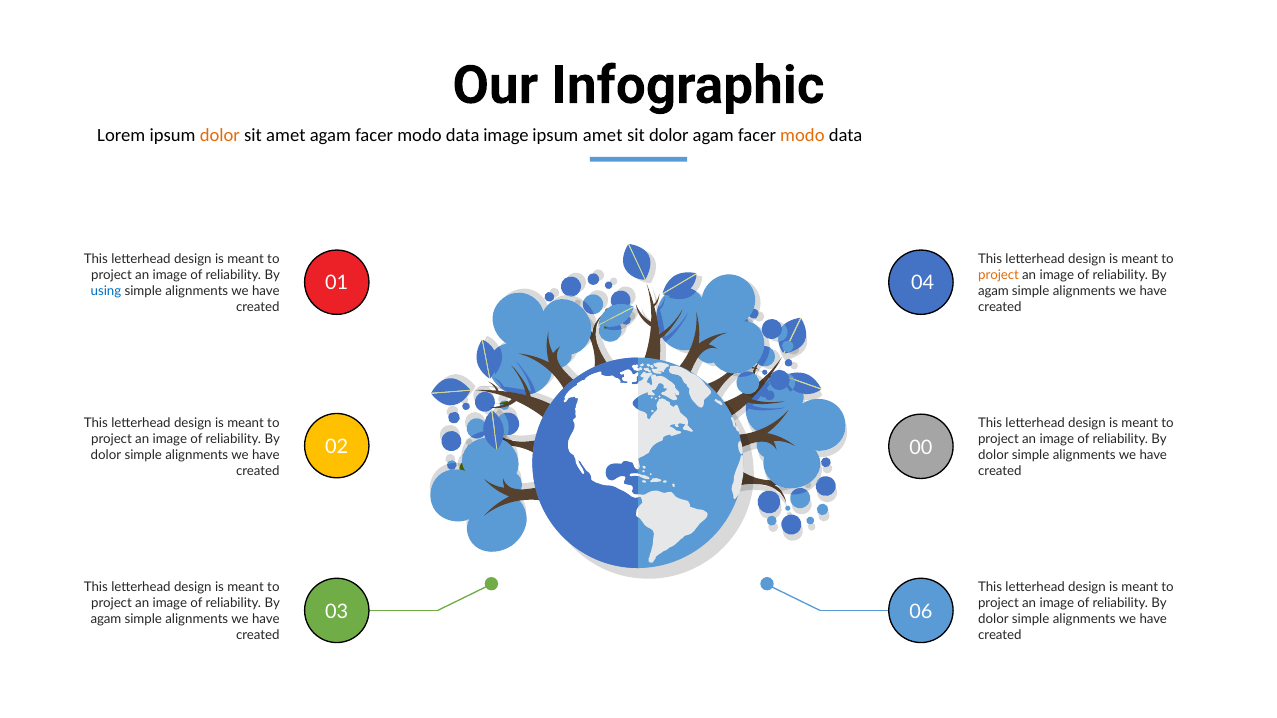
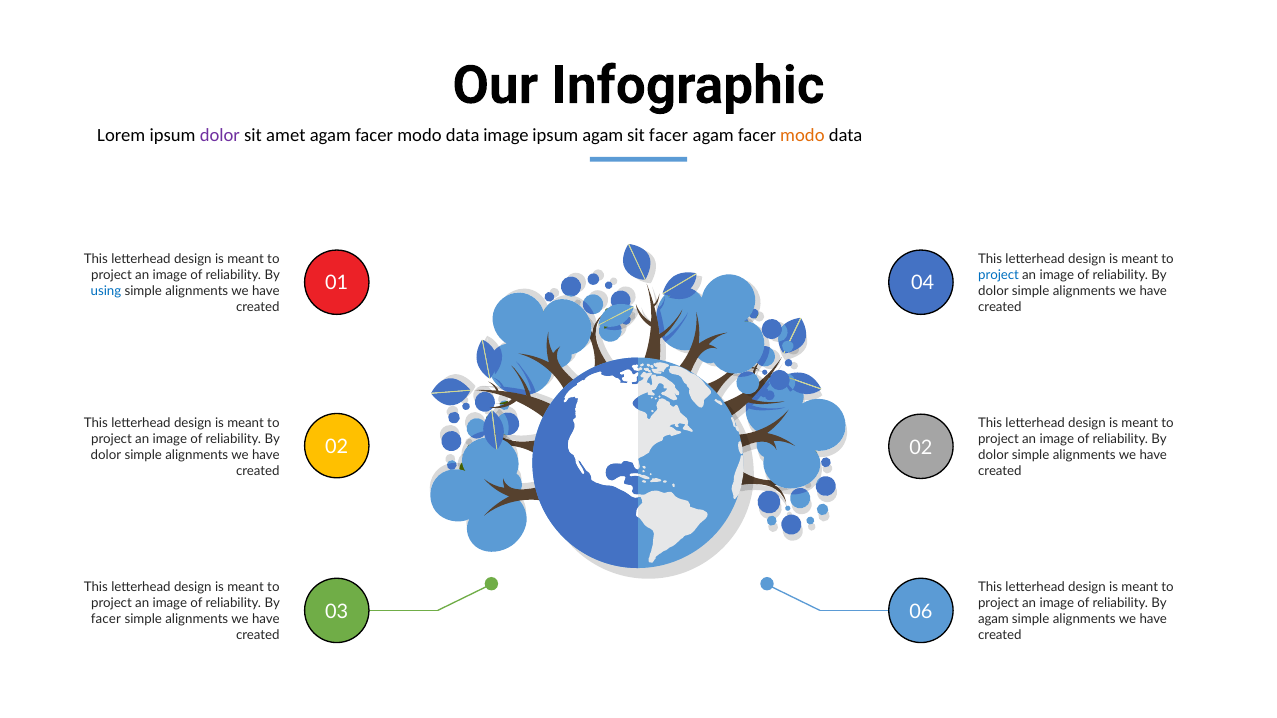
dolor colour: orange -> purple (220, 135)
ipsum amet: amet -> agam (603, 135)
sit dolor: dolor -> facer (669, 135)
project colour: orange -> blue (999, 276)
agam: agam -> dolor (993, 292)
02 00: 00 -> 02 (921, 448)
agam: agam -> facer (106, 619)
dolor: dolor -> agam (993, 620)
